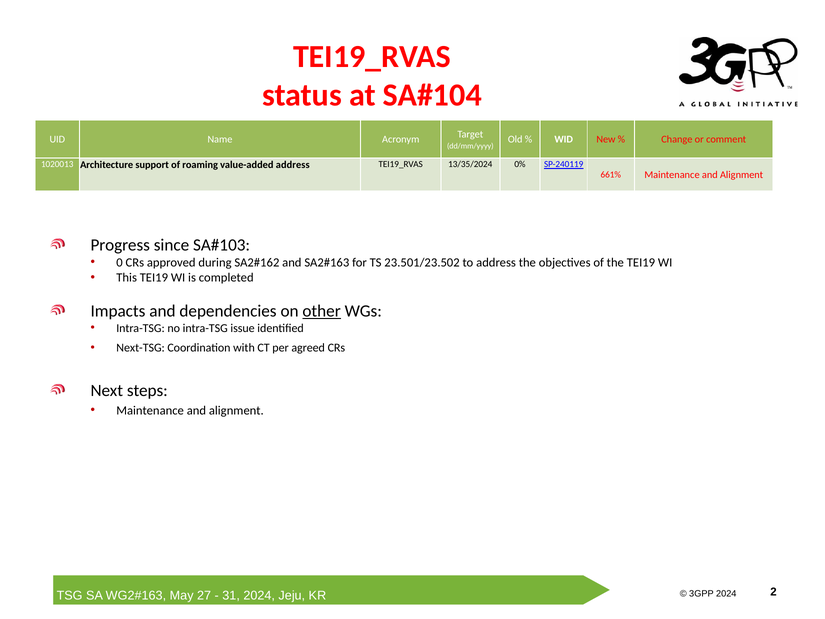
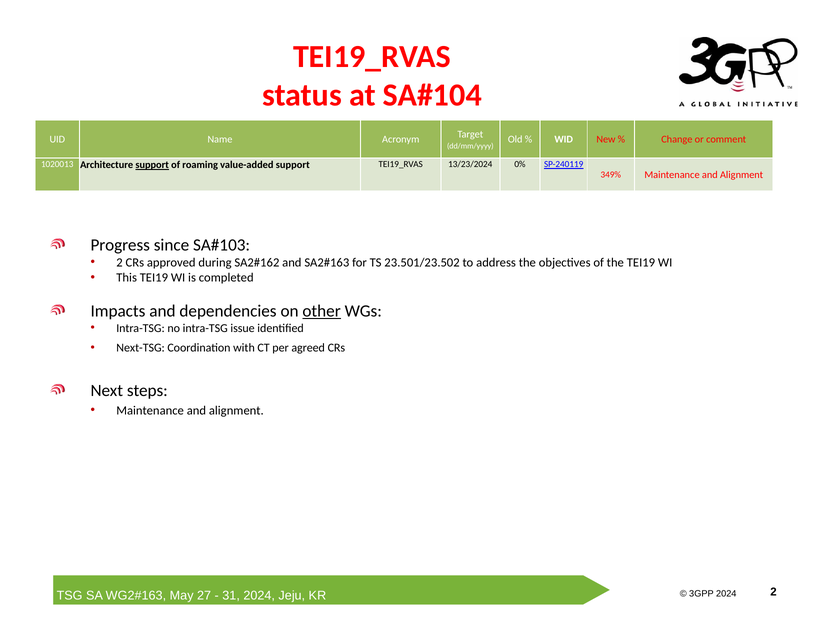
support underline: none -> present (152, 165)
value-added address: address -> support (293, 165)
13/35/2024: 13/35/2024 -> 13/23/2024 (470, 164)
661%: 661% -> 349% (611, 175)
0: 0 -> 2 (120, 262)
